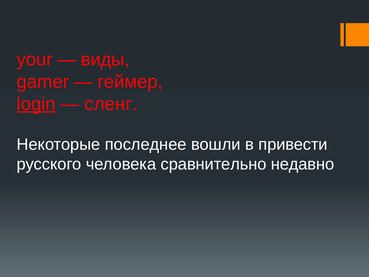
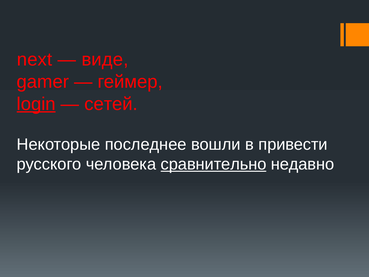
your: your -> next (35, 60)
виды: виды -> виде (105, 60)
сленг: сленг -> сетей (111, 104)
сравнительно underline: none -> present (214, 164)
